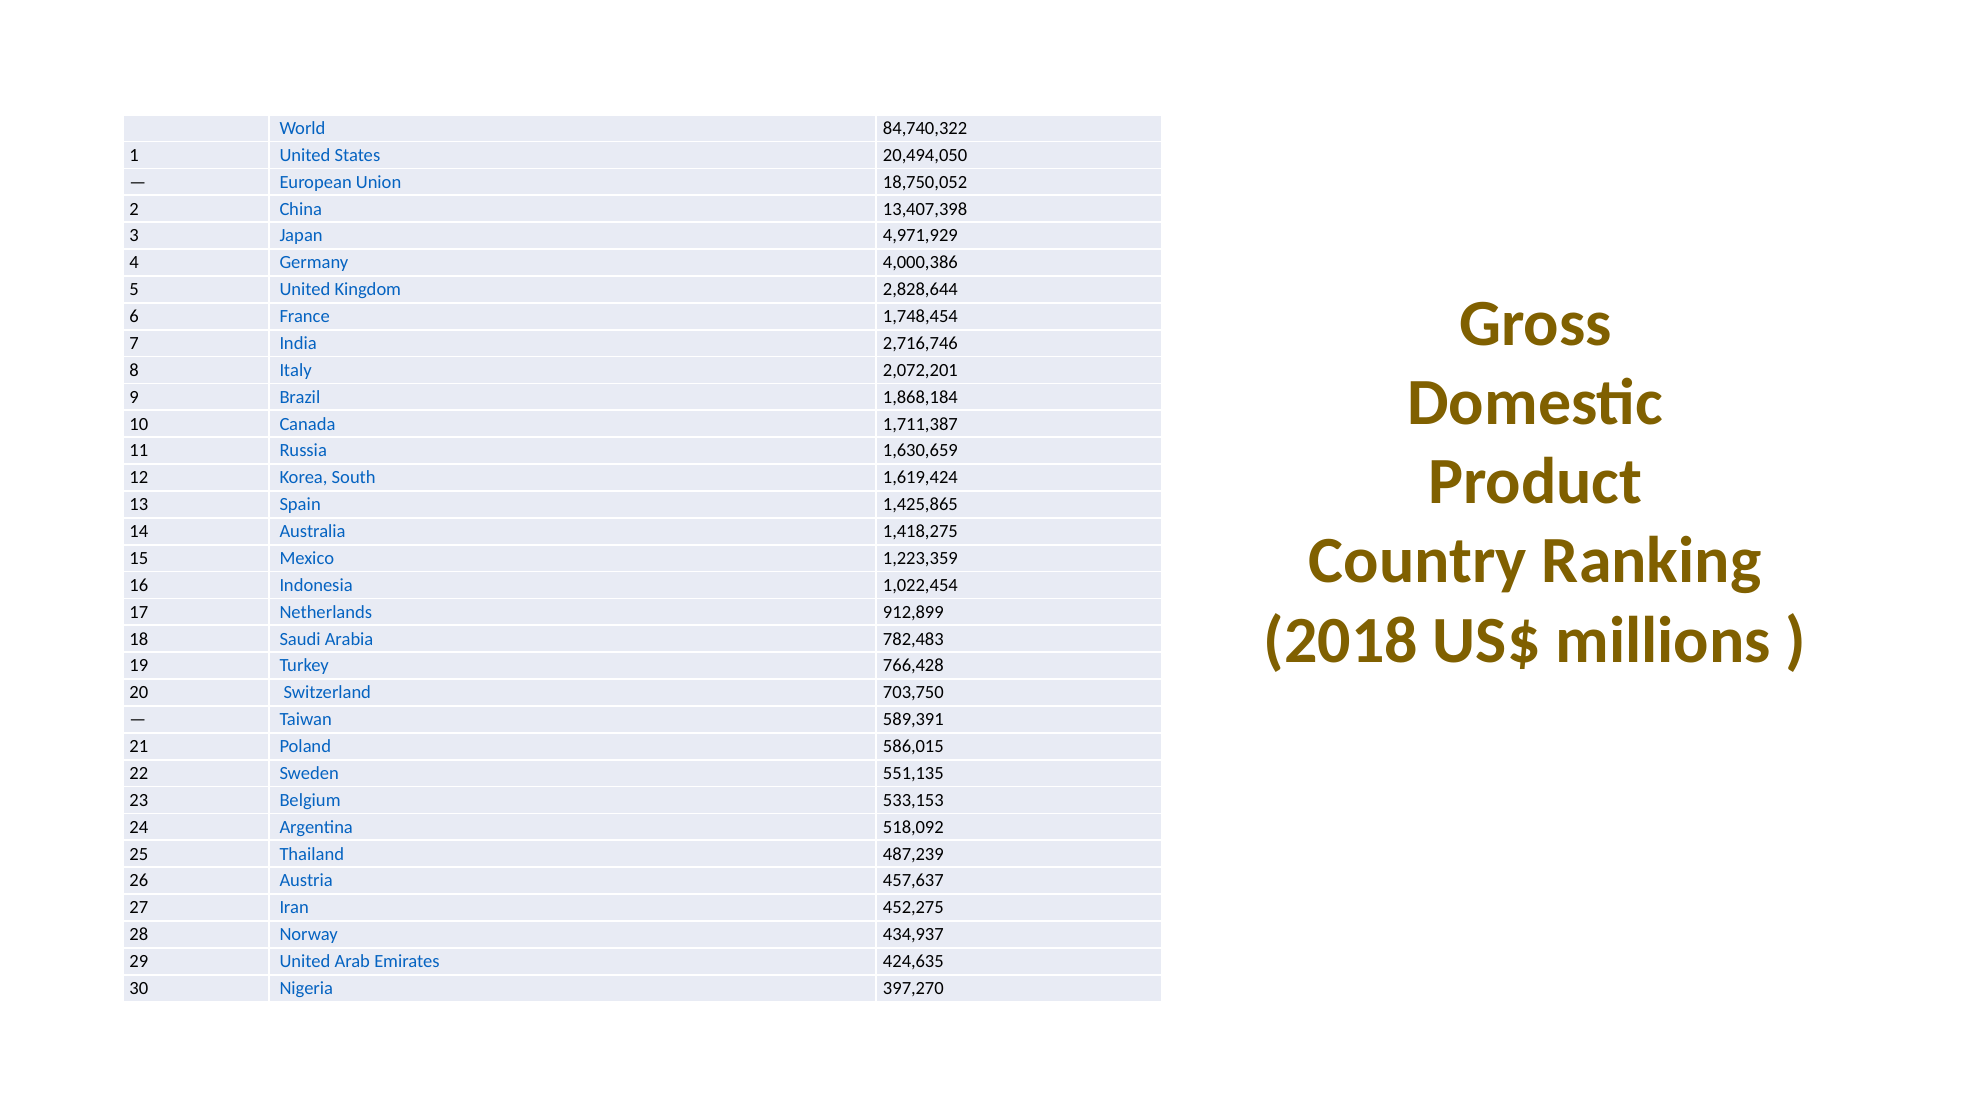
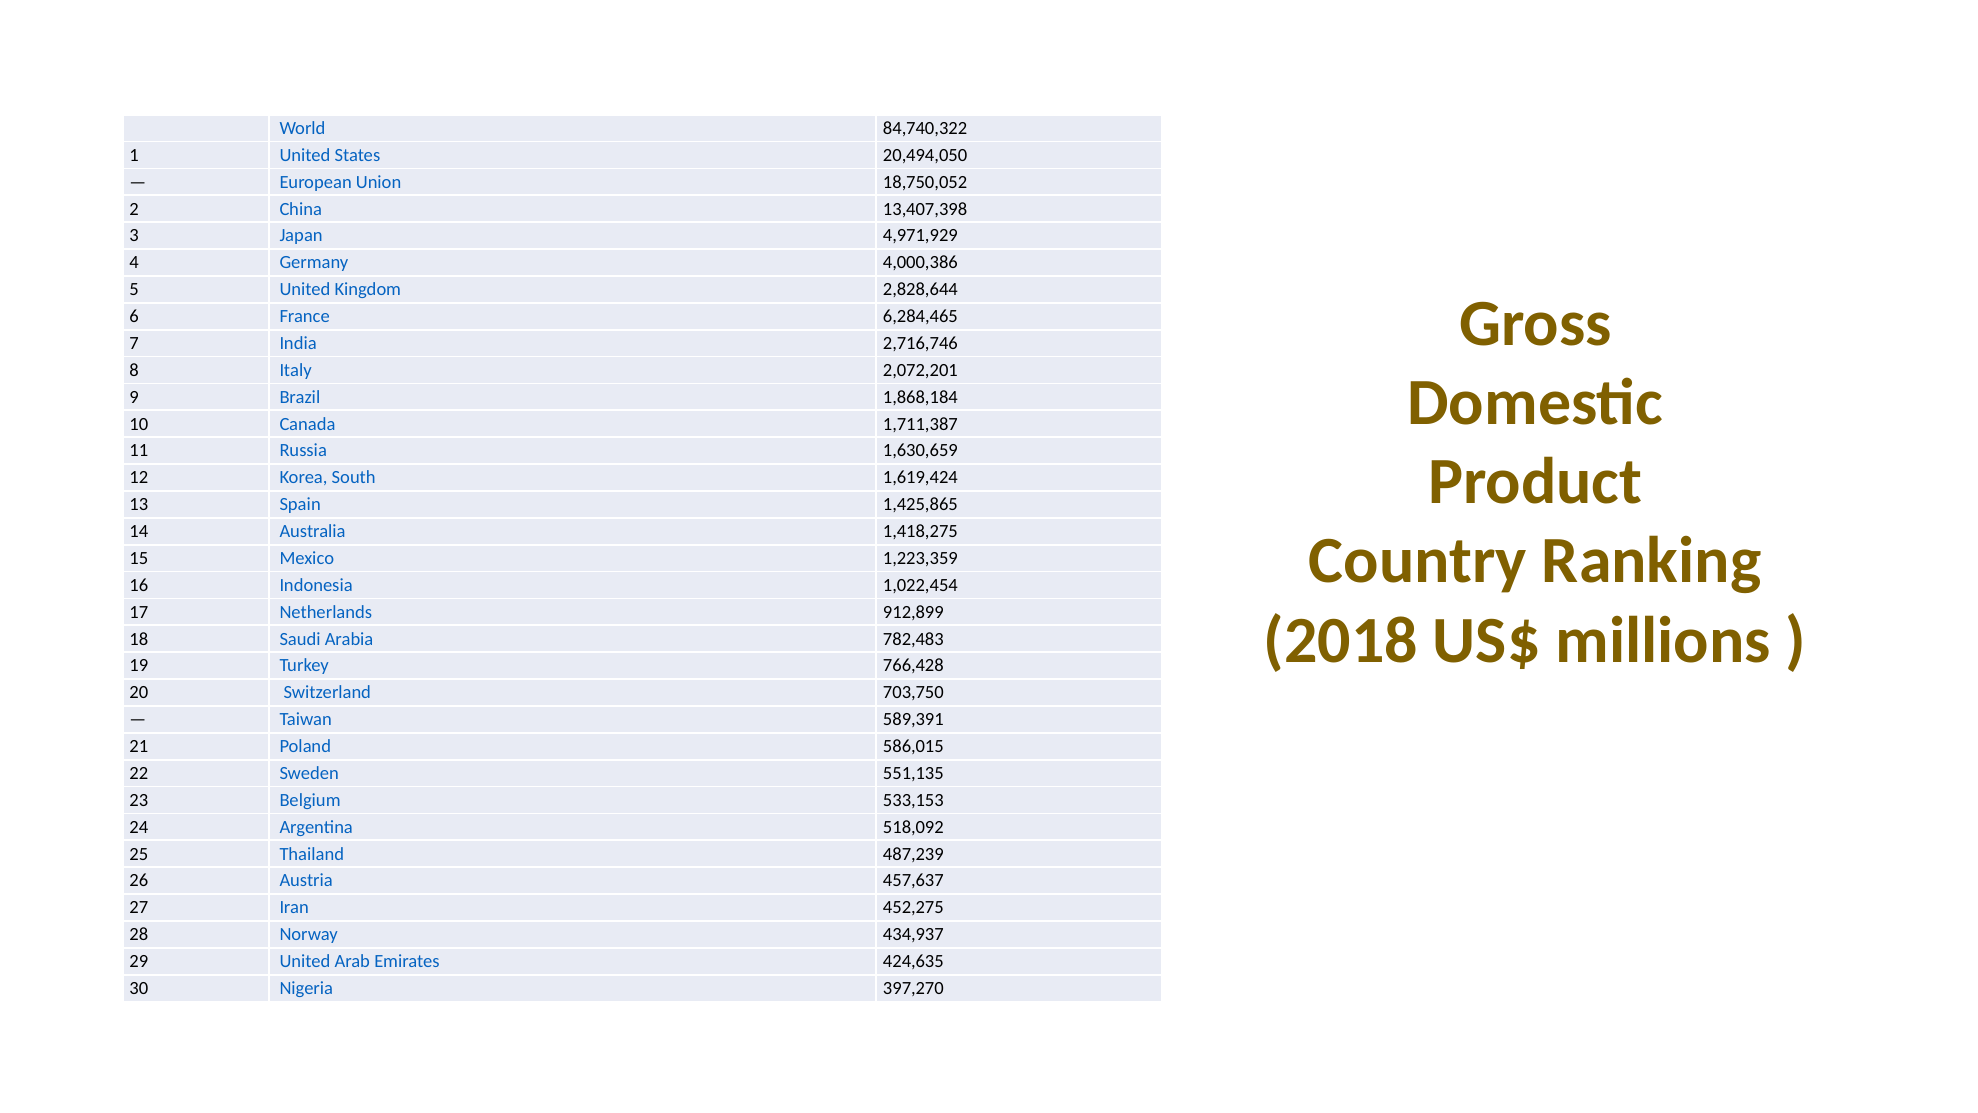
1,748,454: 1,748,454 -> 6,284,465 (920, 316)
